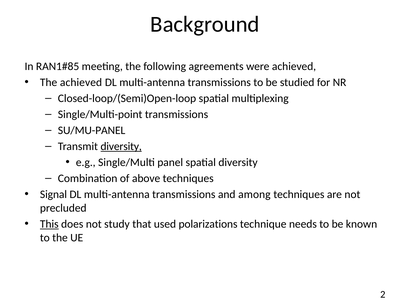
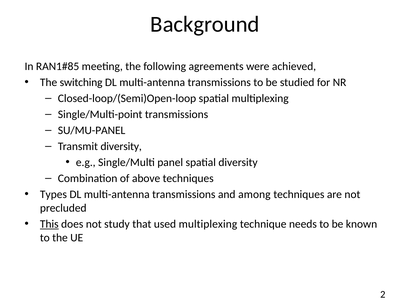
The achieved: achieved -> switching (81, 82)
diversity underline: present -> none (121, 146)
Signal: Signal -> Types (53, 194)
used polarizations: polarizations -> multiplexing (208, 224)
